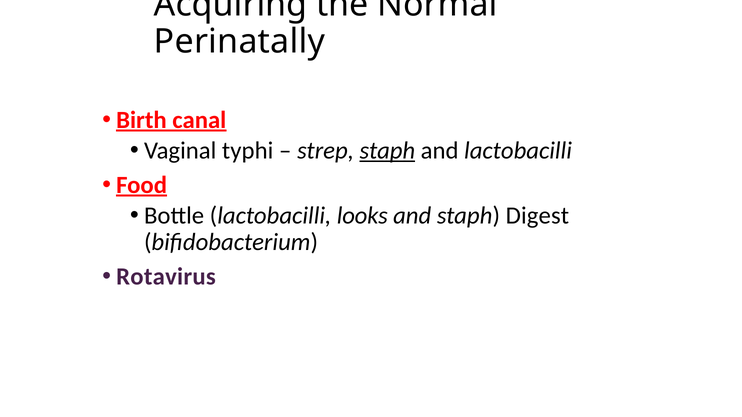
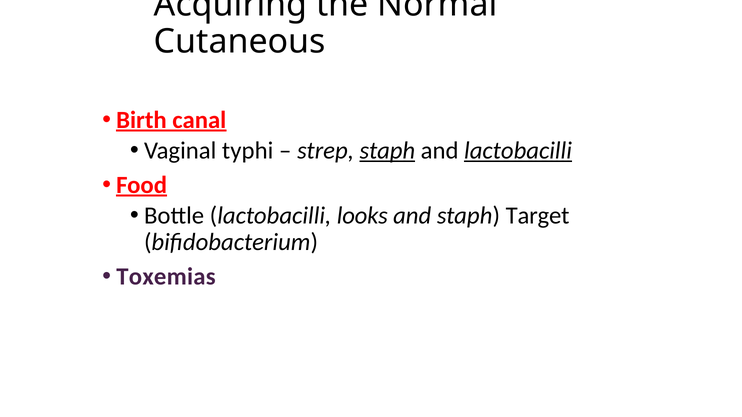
Perinatally: Perinatally -> Cutaneous (240, 41)
lactobacilli underline: none -> present (518, 151)
Digest: Digest -> Target (538, 216)
Rotavirus: Rotavirus -> Toxemias (166, 277)
